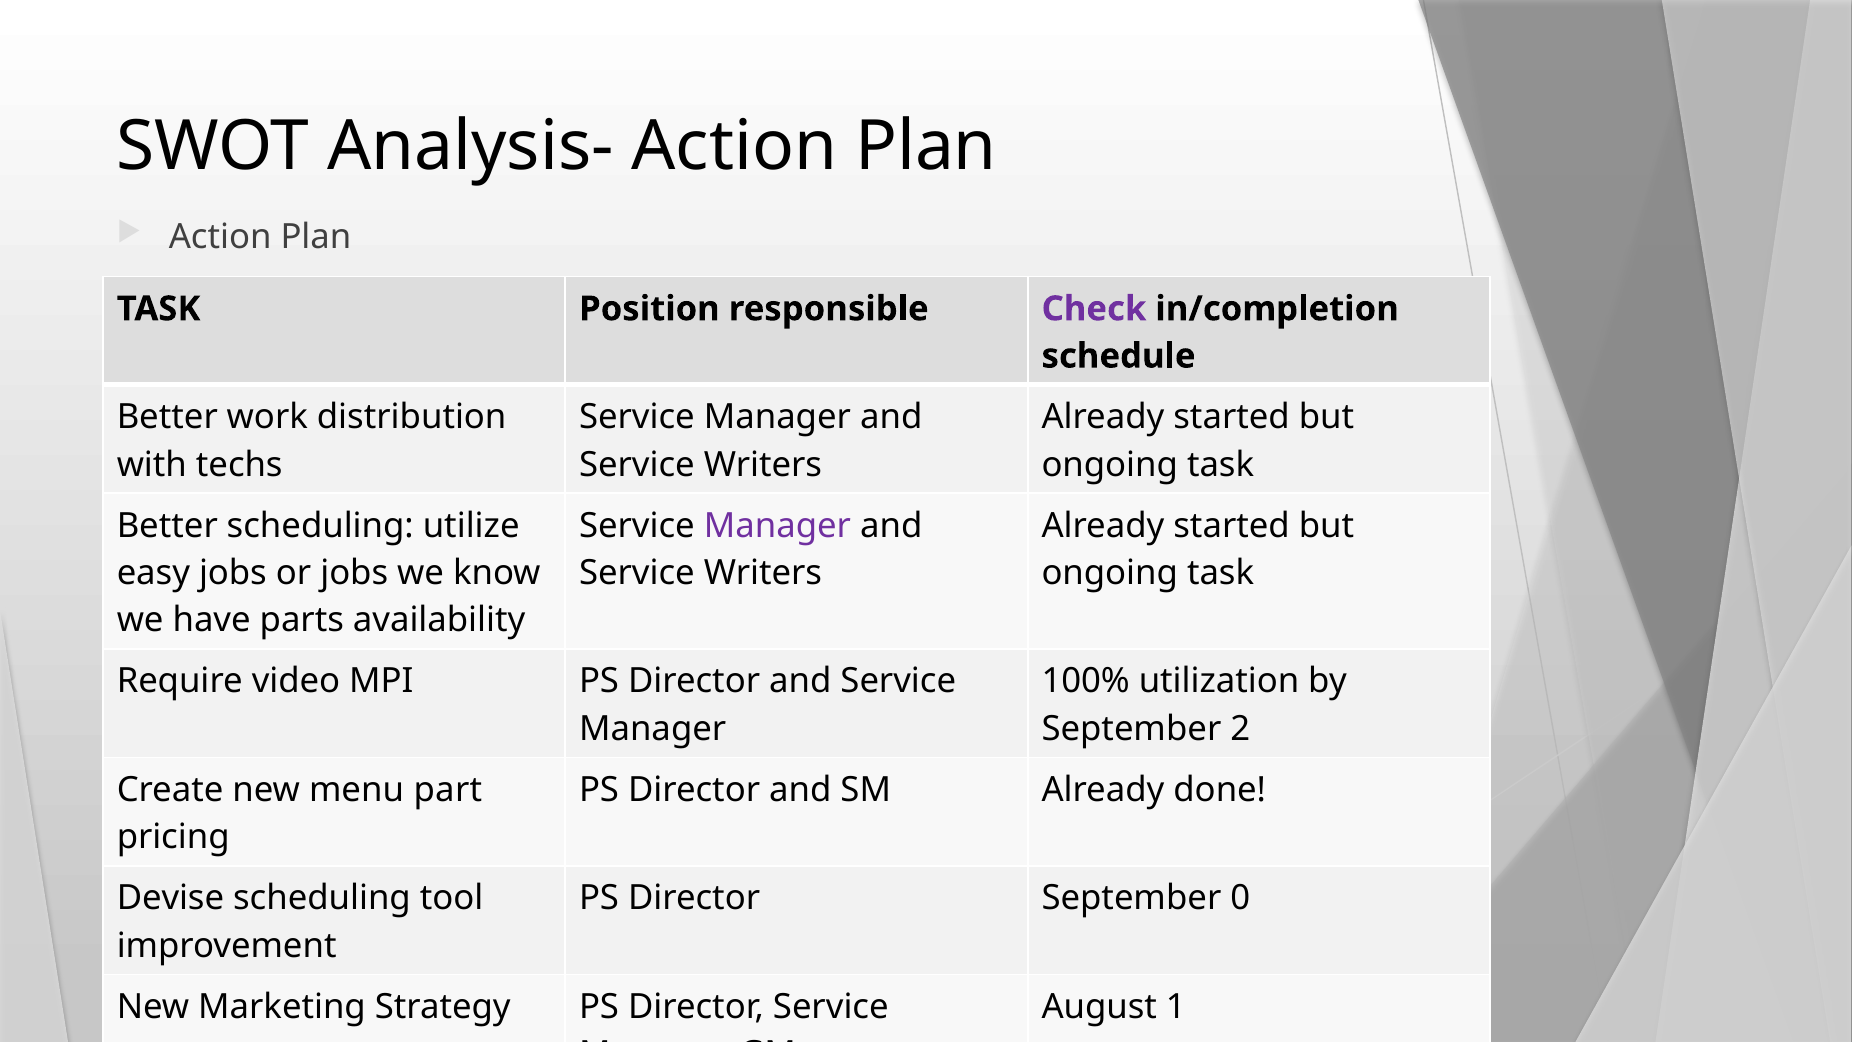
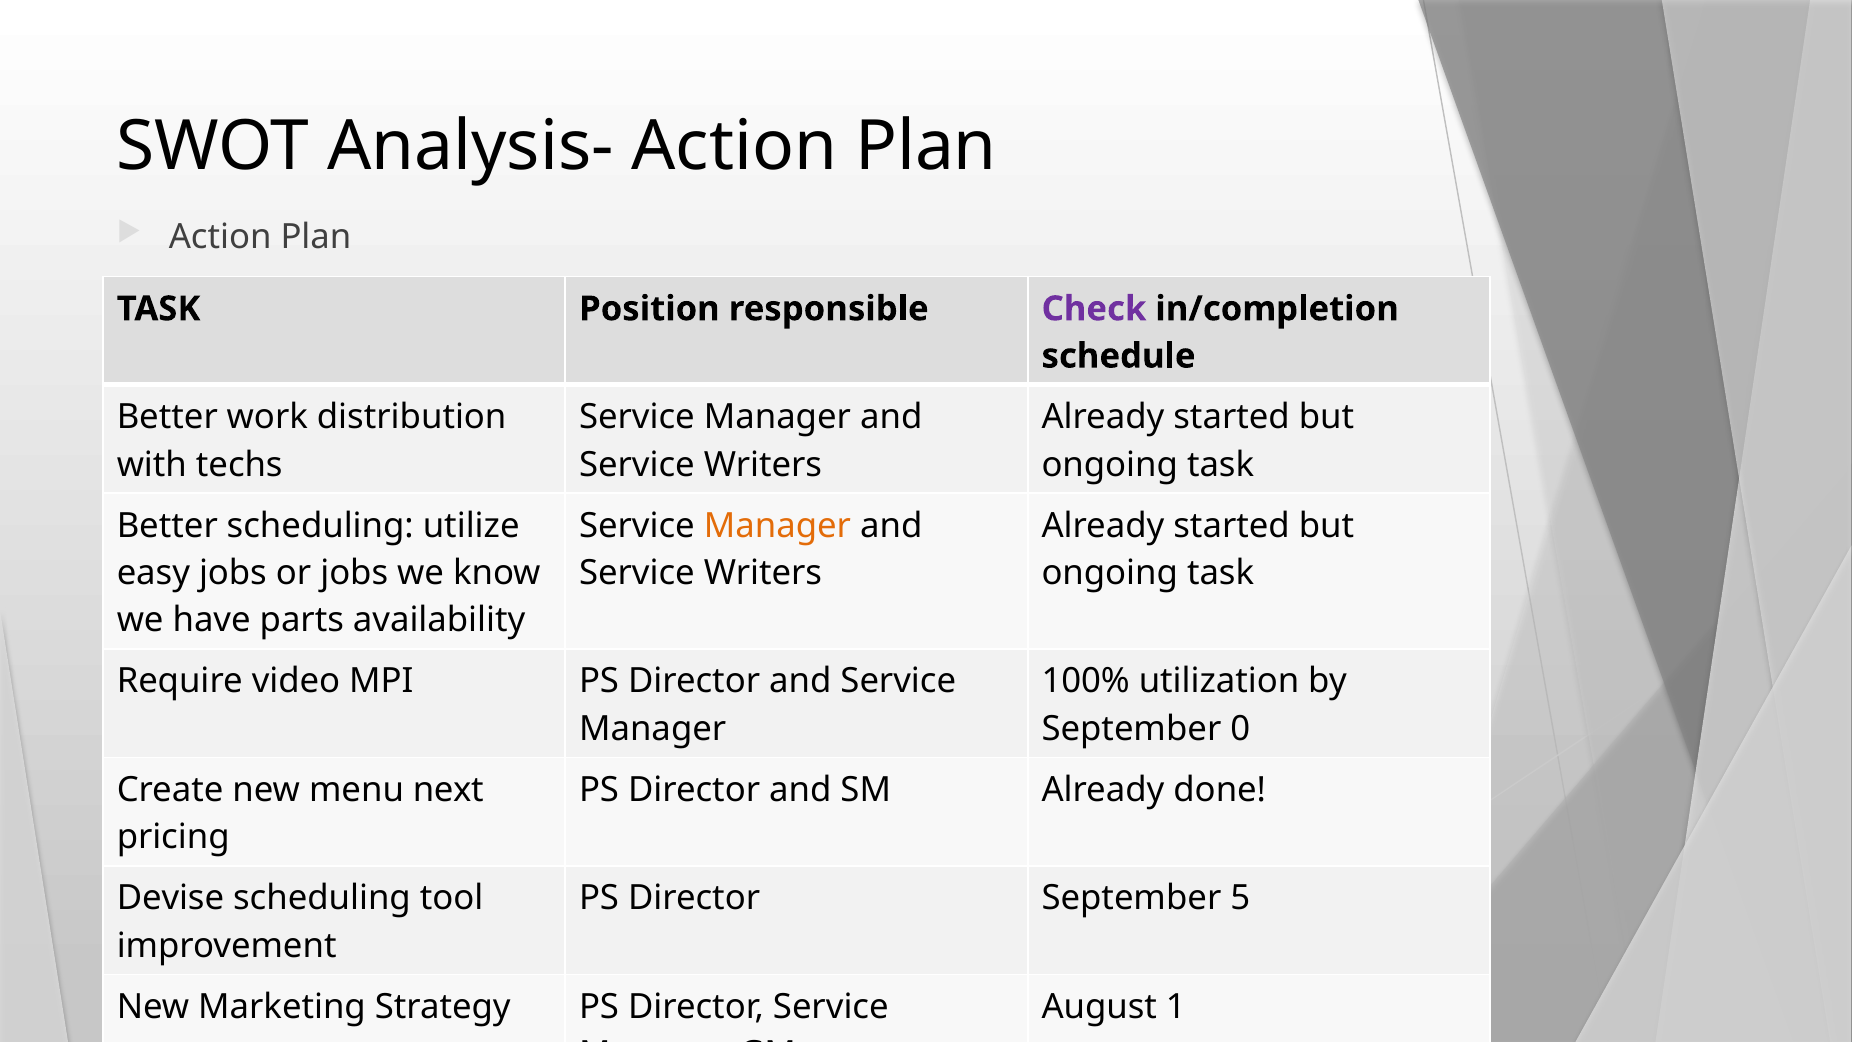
Manager colour: purple -> orange (777, 526)
2: 2 -> 0 (1240, 729)
part: part -> next (448, 790)
0: 0 -> 5 (1240, 898)
